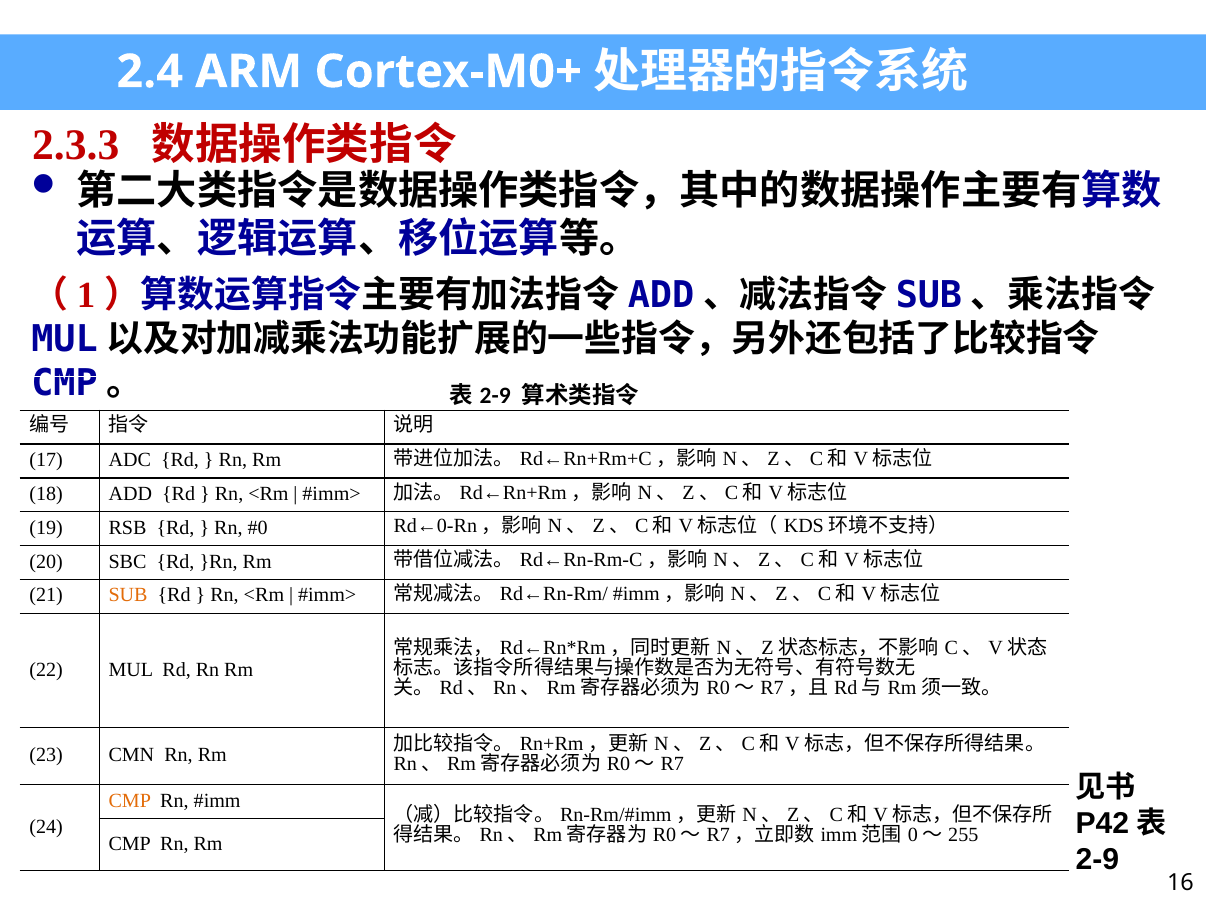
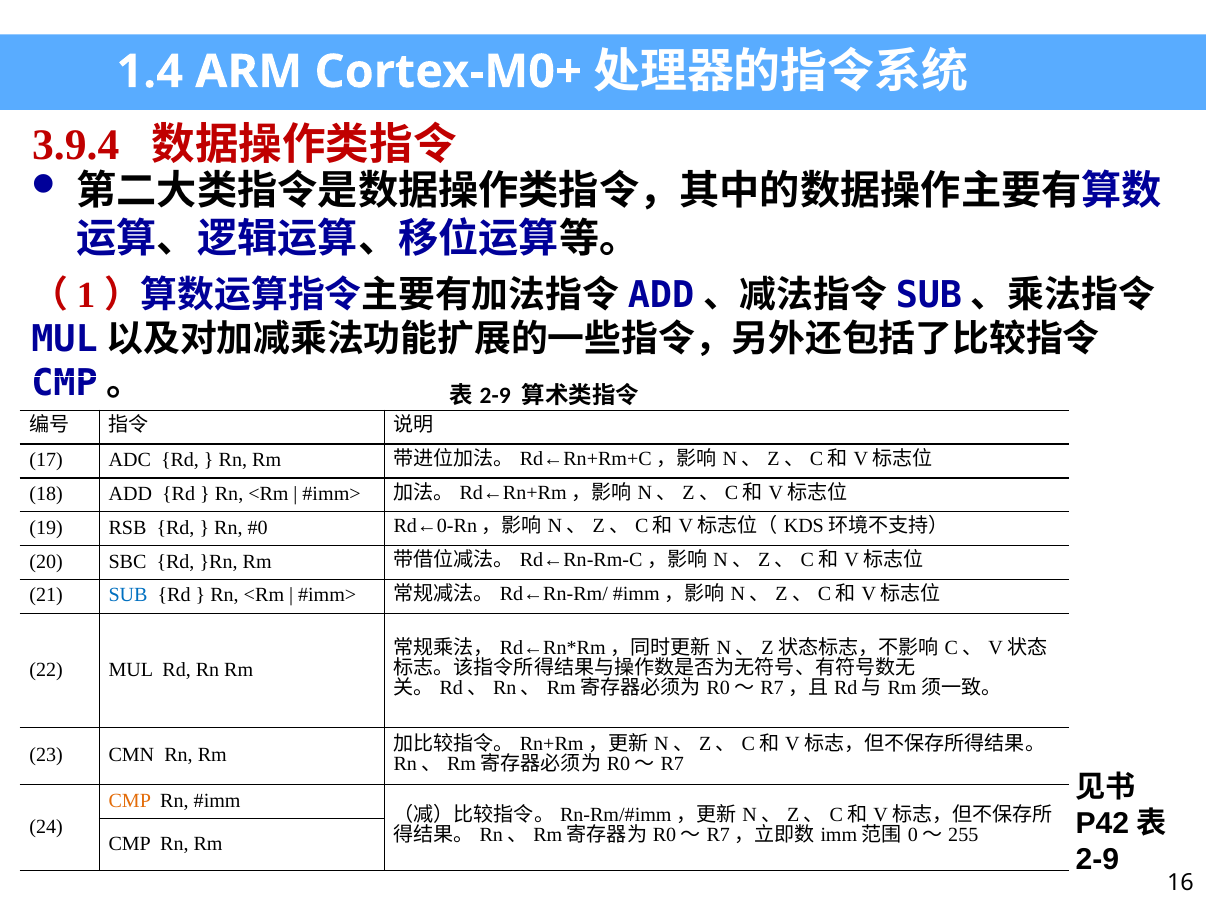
2.4: 2.4 -> 1.4 (150, 72)
2.3.3: 2.3.3 -> 3.9.4 (76, 145)
SUB colour: orange -> blue (128, 595)
